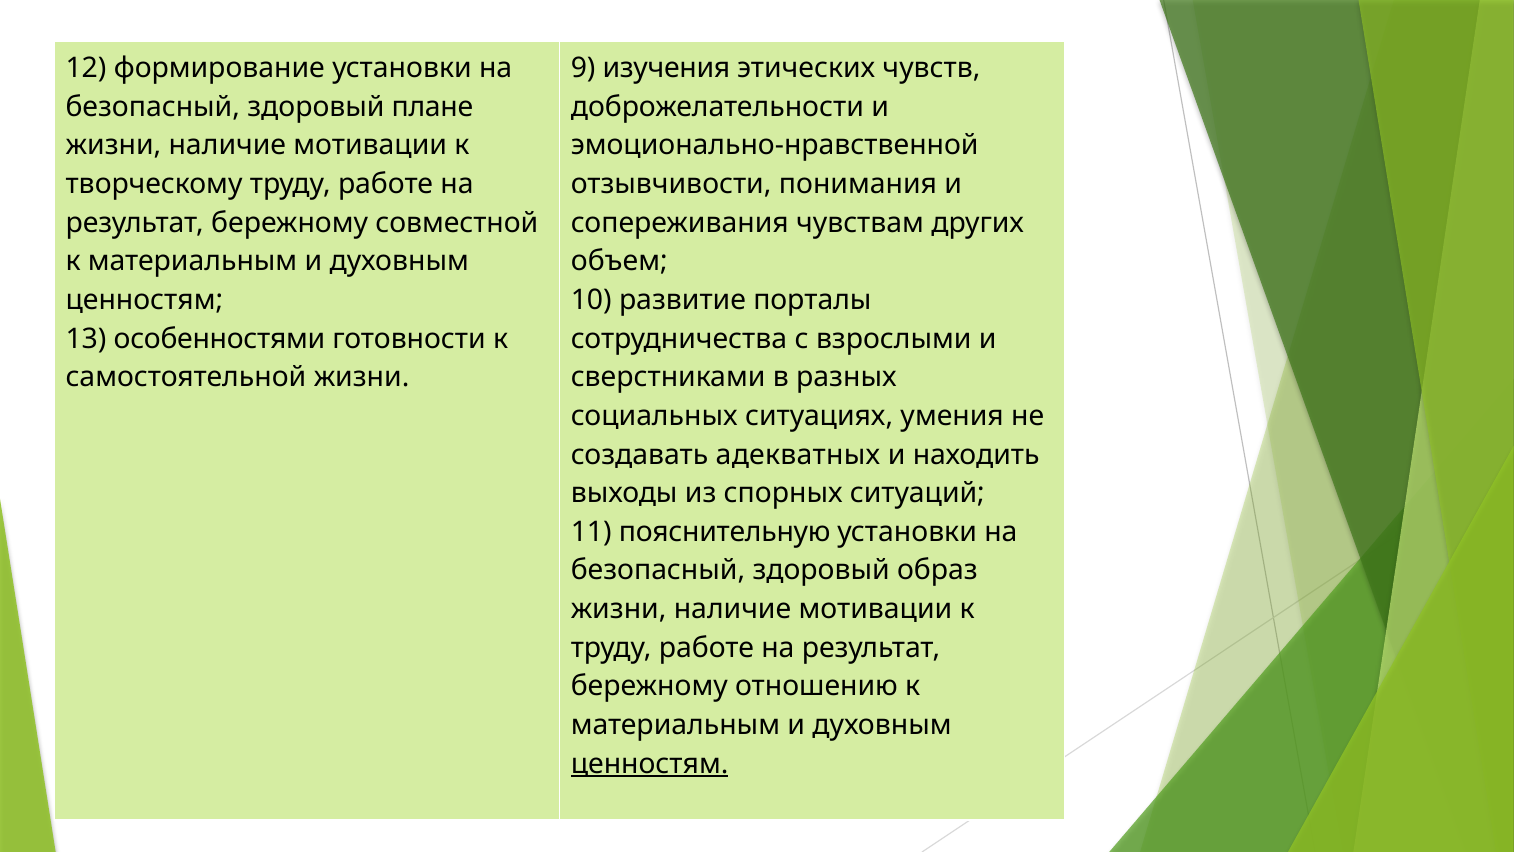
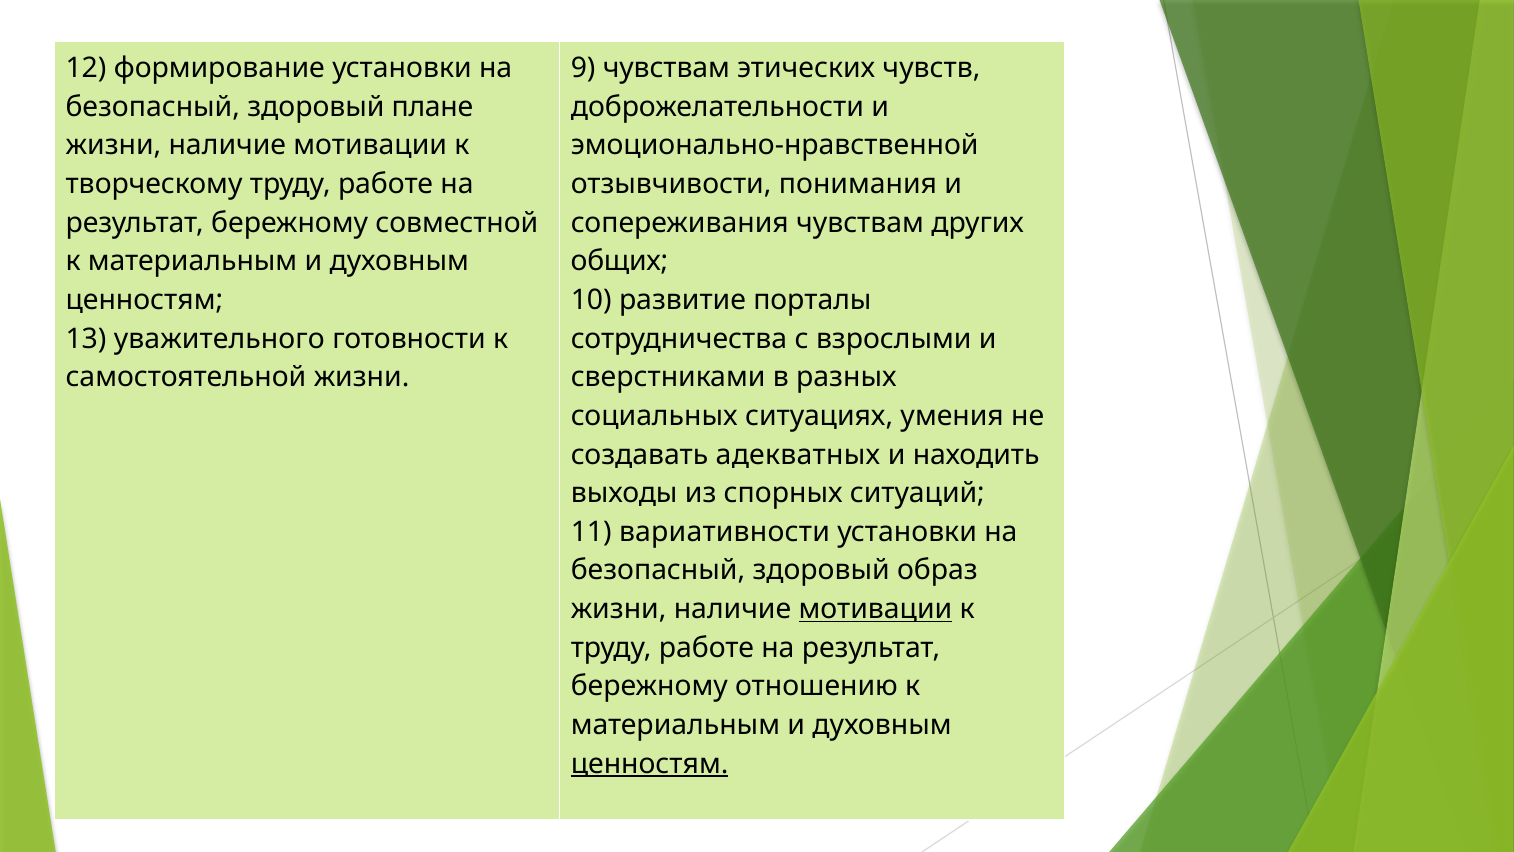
9 изучения: изучения -> чувствам (666, 68)
объем: объем -> общих (619, 261)
особенностями: особенностями -> уважительного (219, 339)
пояснительную: пояснительную -> вариативности (724, 532)
мотивации underline: none -> present (875, 609)
